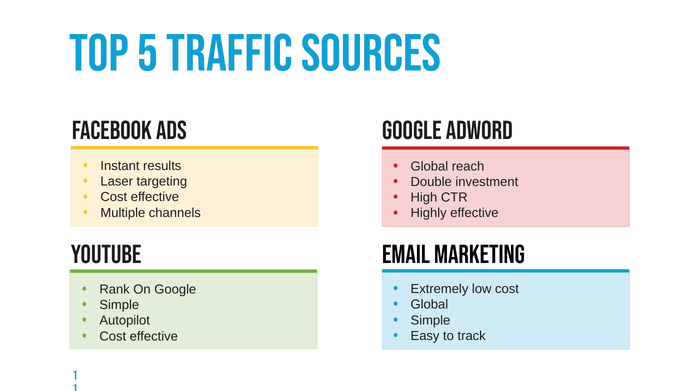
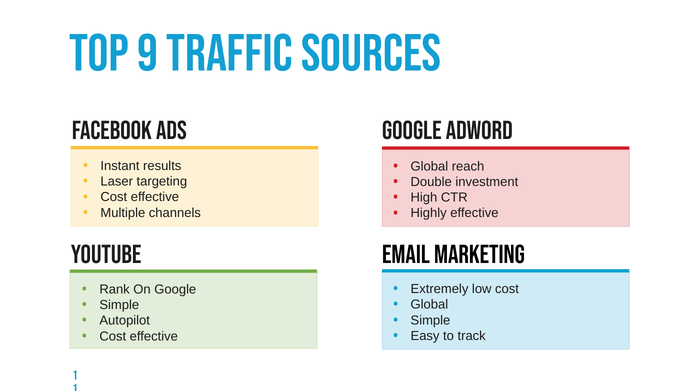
5: 5 -> 9 (147, 54)
